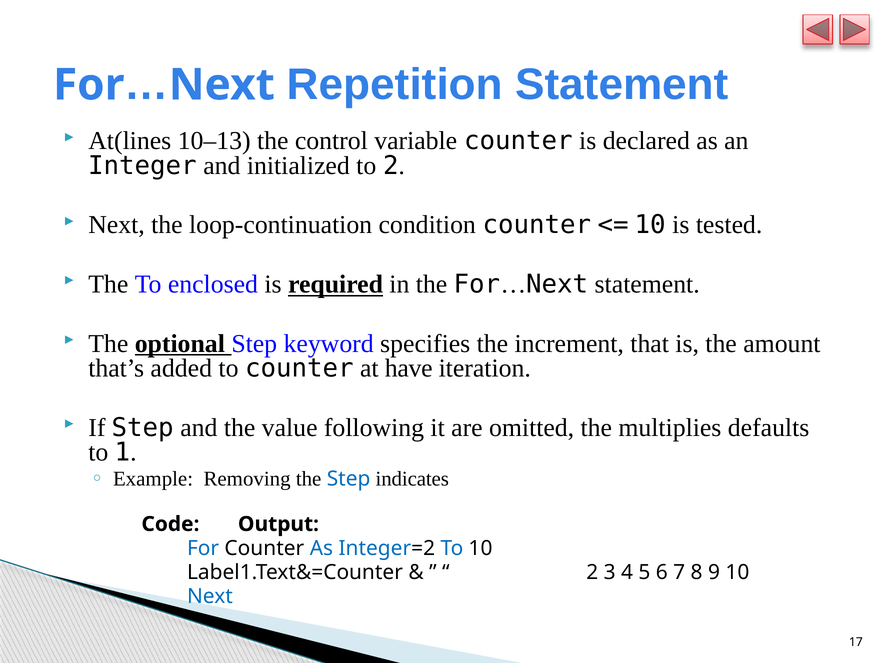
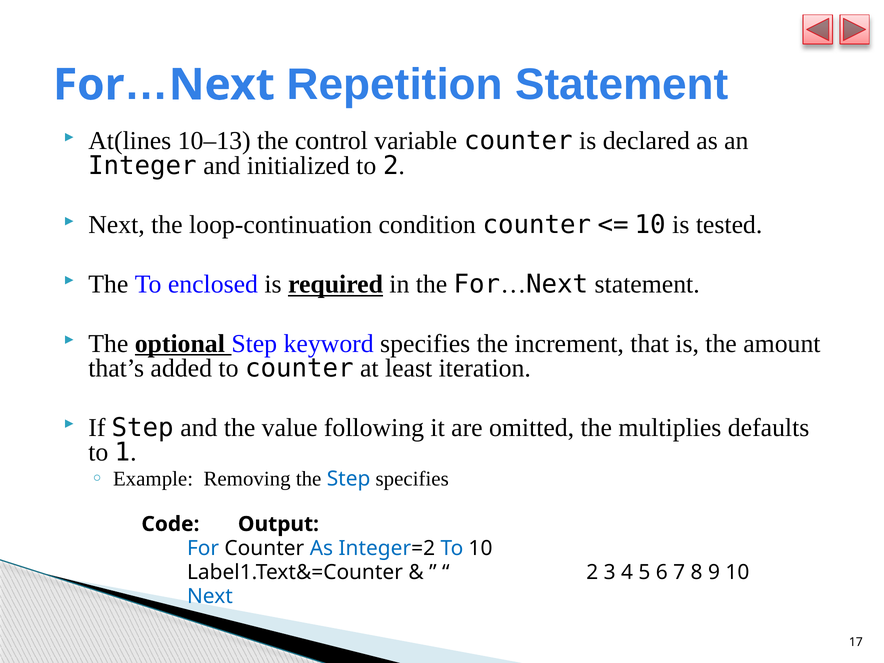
have: have -> least (409, 368)
Step indicates: indicates -> specifies (412, 479)
